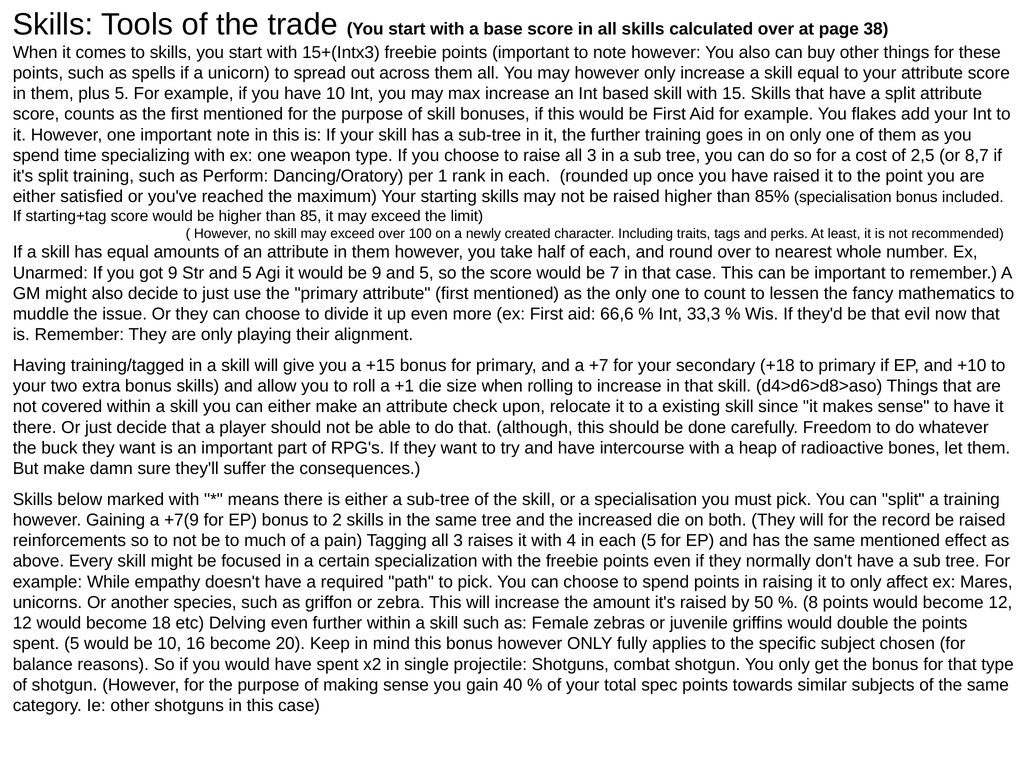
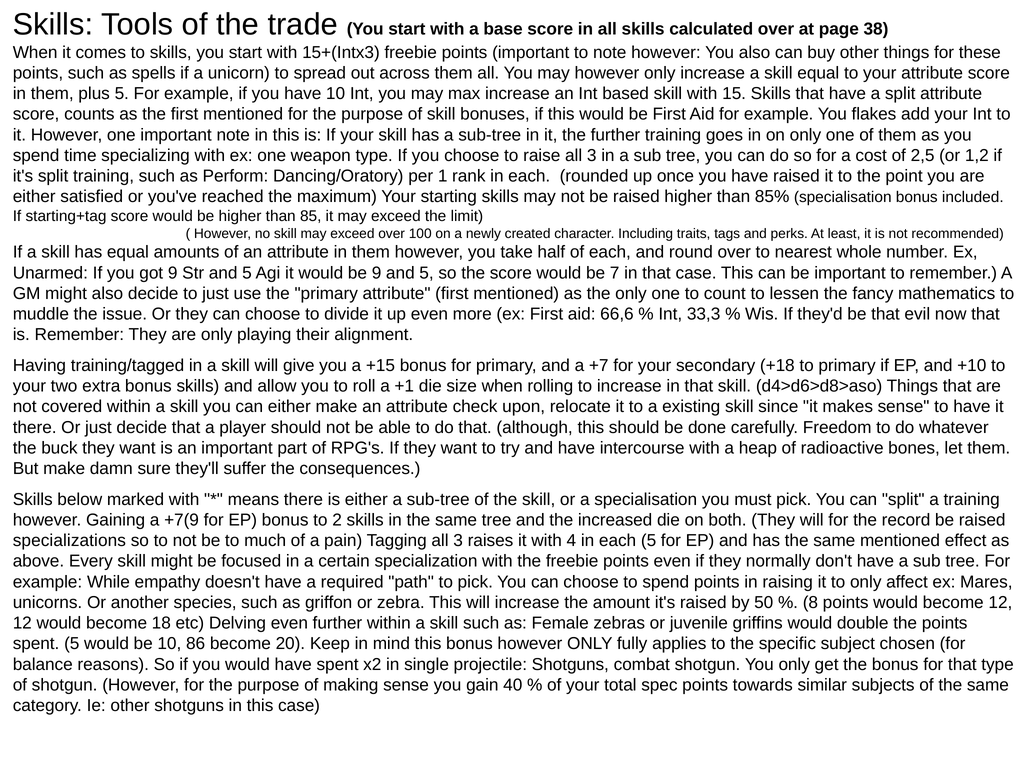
8,7: 8,7 -> 1,2 (977, 155)
reinforcements: reinforcements -> specializations (69, 541)
16: 16 -> 86 (196, 644)
